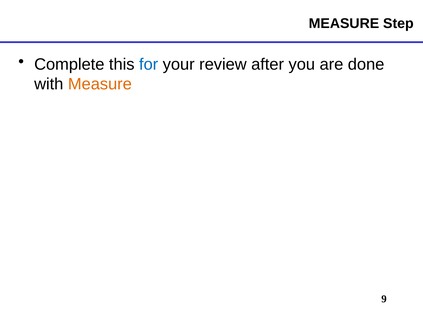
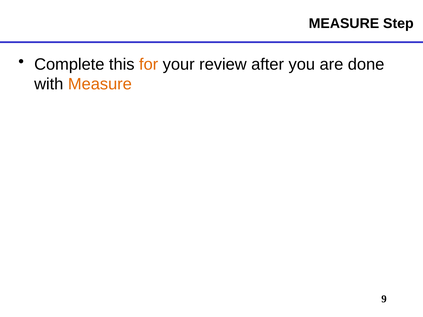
for colour: blue -> orange (149, 64)
